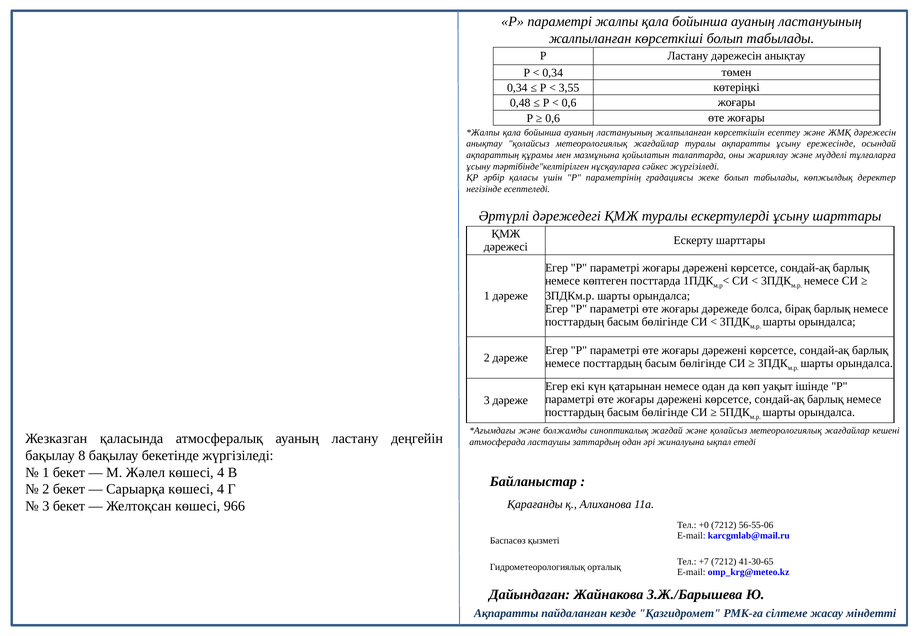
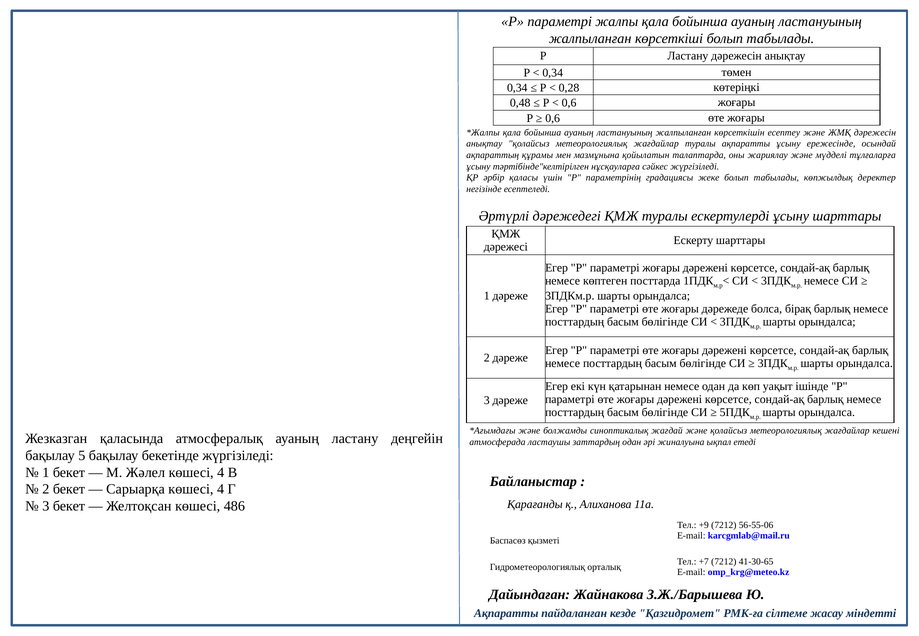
3,55: 3,55 -> 0,28 (569, 88)
8: 8 -> 5 (82, 456)
966: 966 -> 486 (234, 506)
+0: +0 -> +9 (704, 525)
